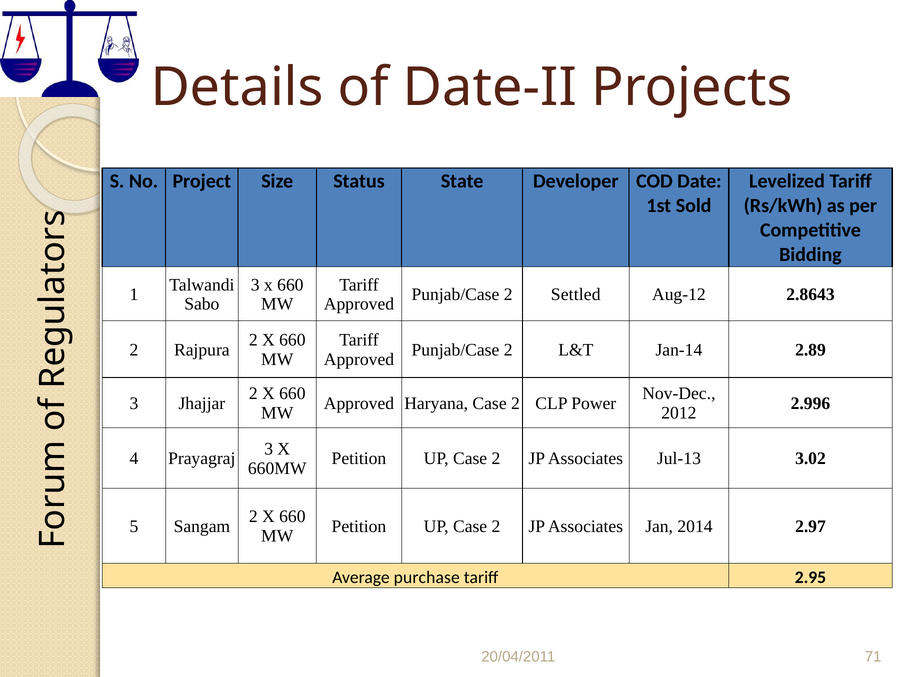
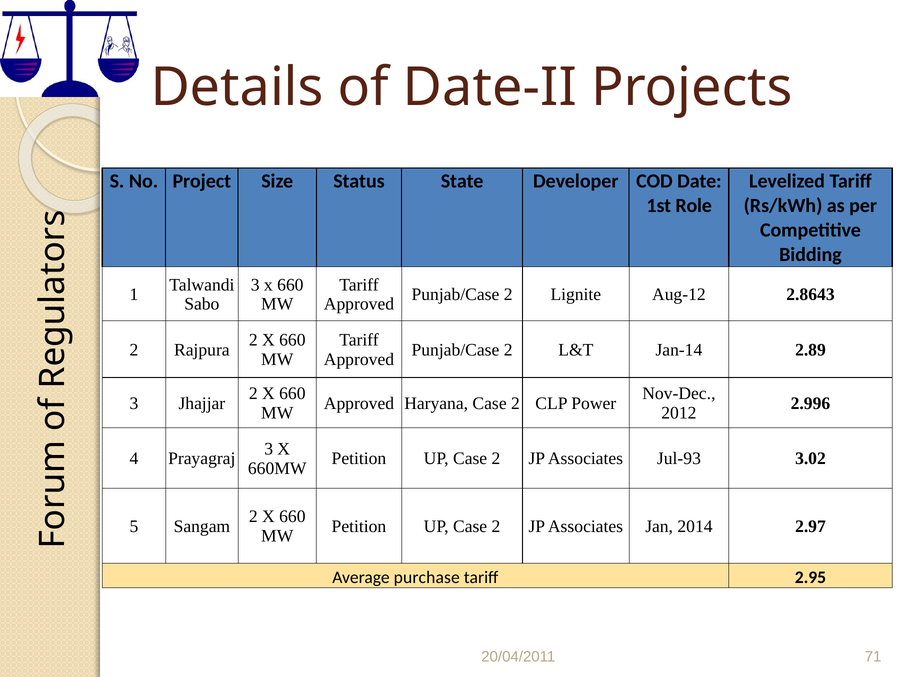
Sold: Sold -> Role (694, 206)
Settled: Settled -> Lignite (576, 295)
Jul-13: Jul-13 -> Jul-93 (679, 459)
